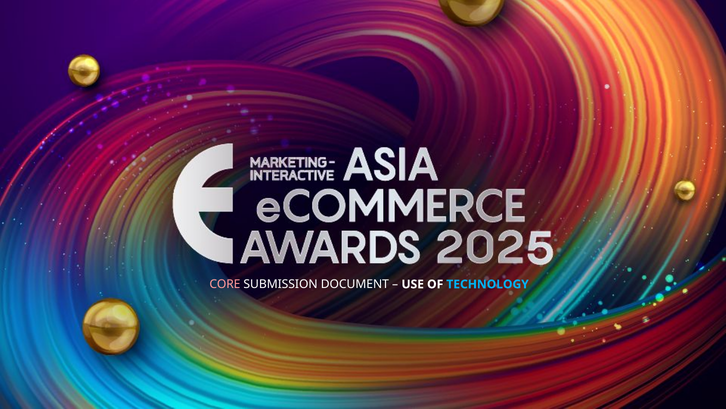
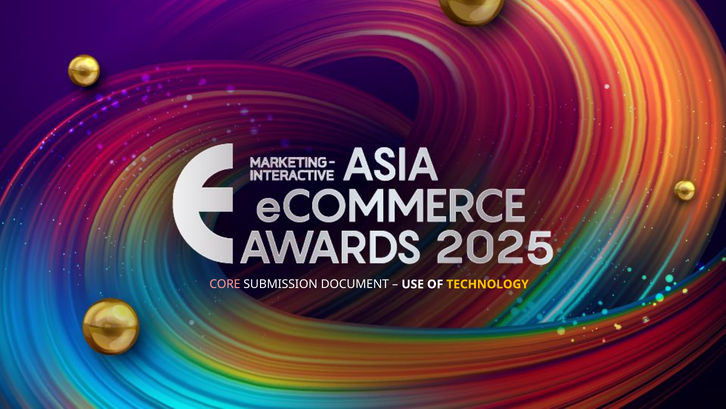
TECHNOLOGY colour: light blue -> yellow (488, 284)
